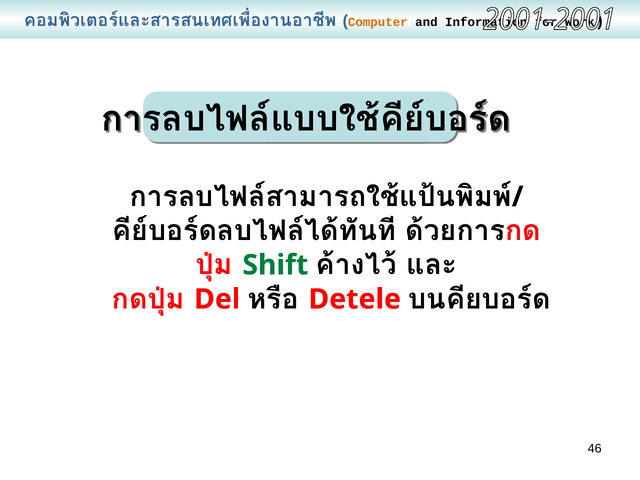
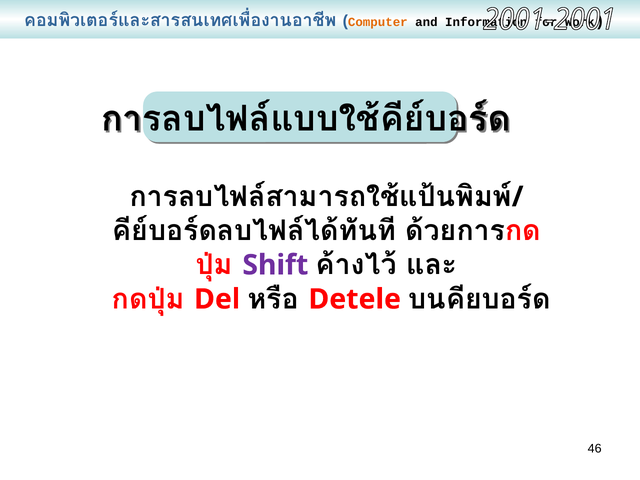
Shift colour: green -> purple (275, 265)
